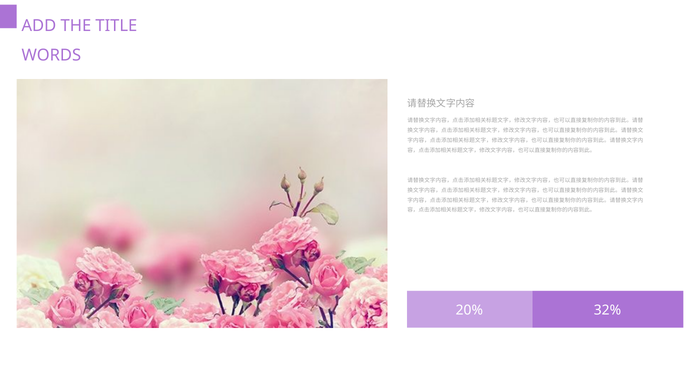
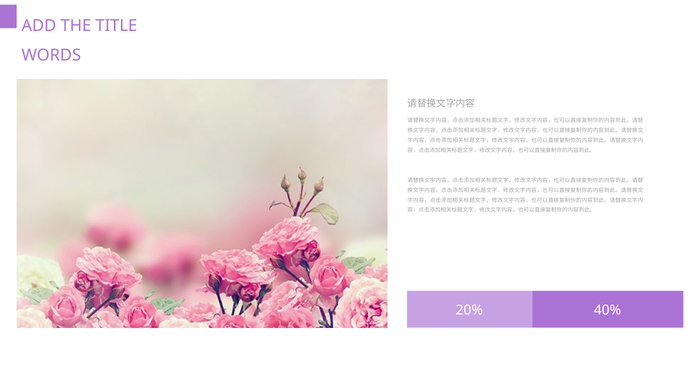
32%: 32% -> 40% (607, 310)
